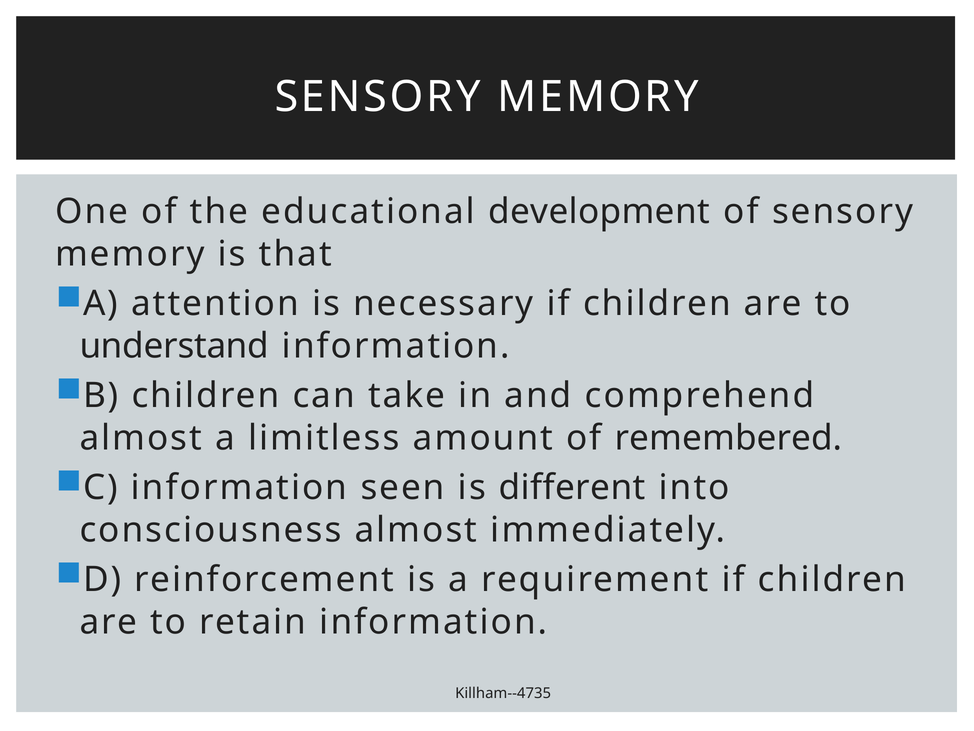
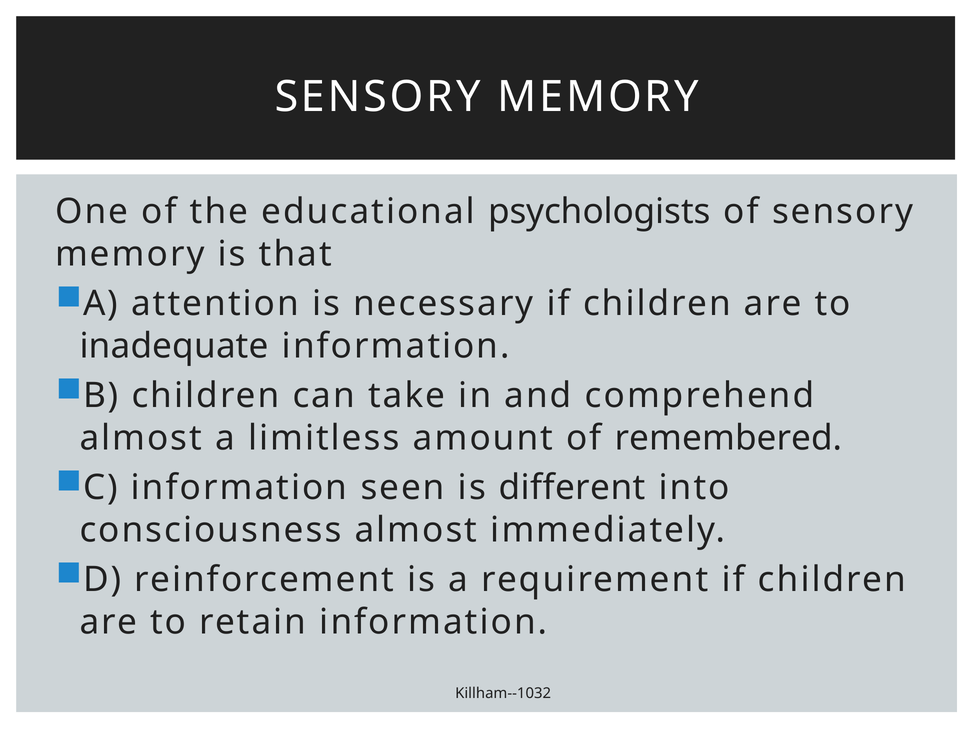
development: development -> psychologists (599, 212)
understand: understand -> inadequate (174, 346)
Killham--4735: Killham--4735 -> Killham--1032 (503, 693)
